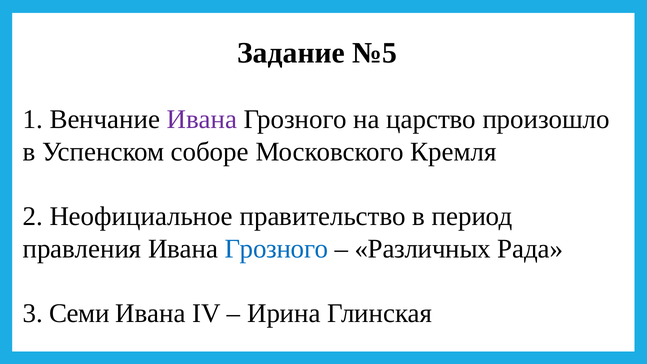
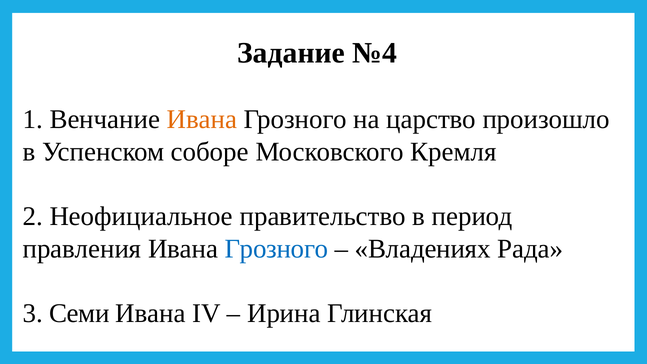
№5: №5 -> №4 (375, 53)
Ивана colour: purple -> orange (202, 119)
Различных: Различных -> Владениях (423, 249)
